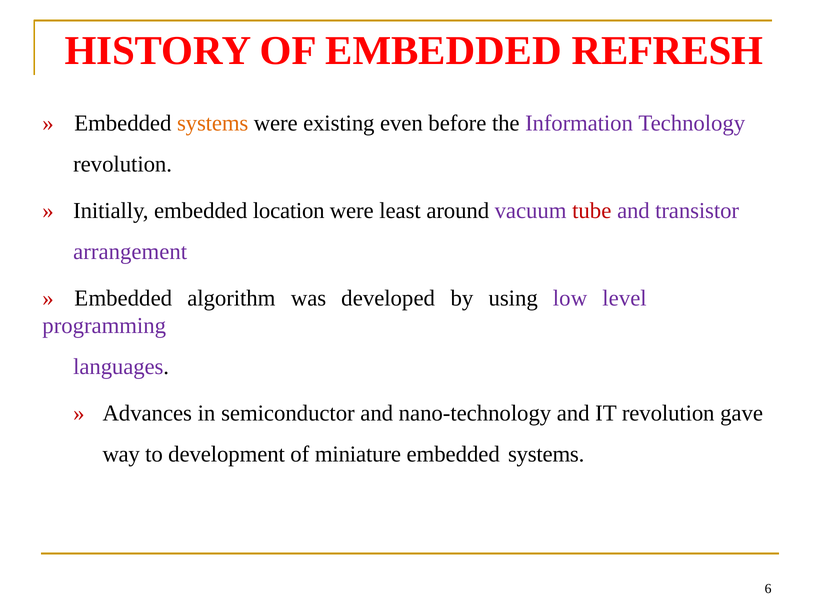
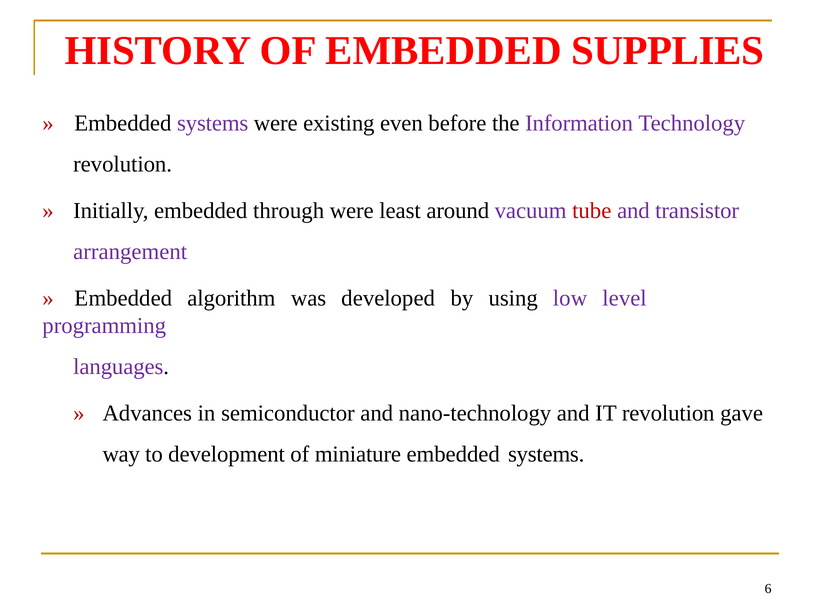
REFRESH: REFRESH -> SUPPLIES (668, 51)
systems colour: orange -> purple (213, 123)
location: location -> through (289, 211)
